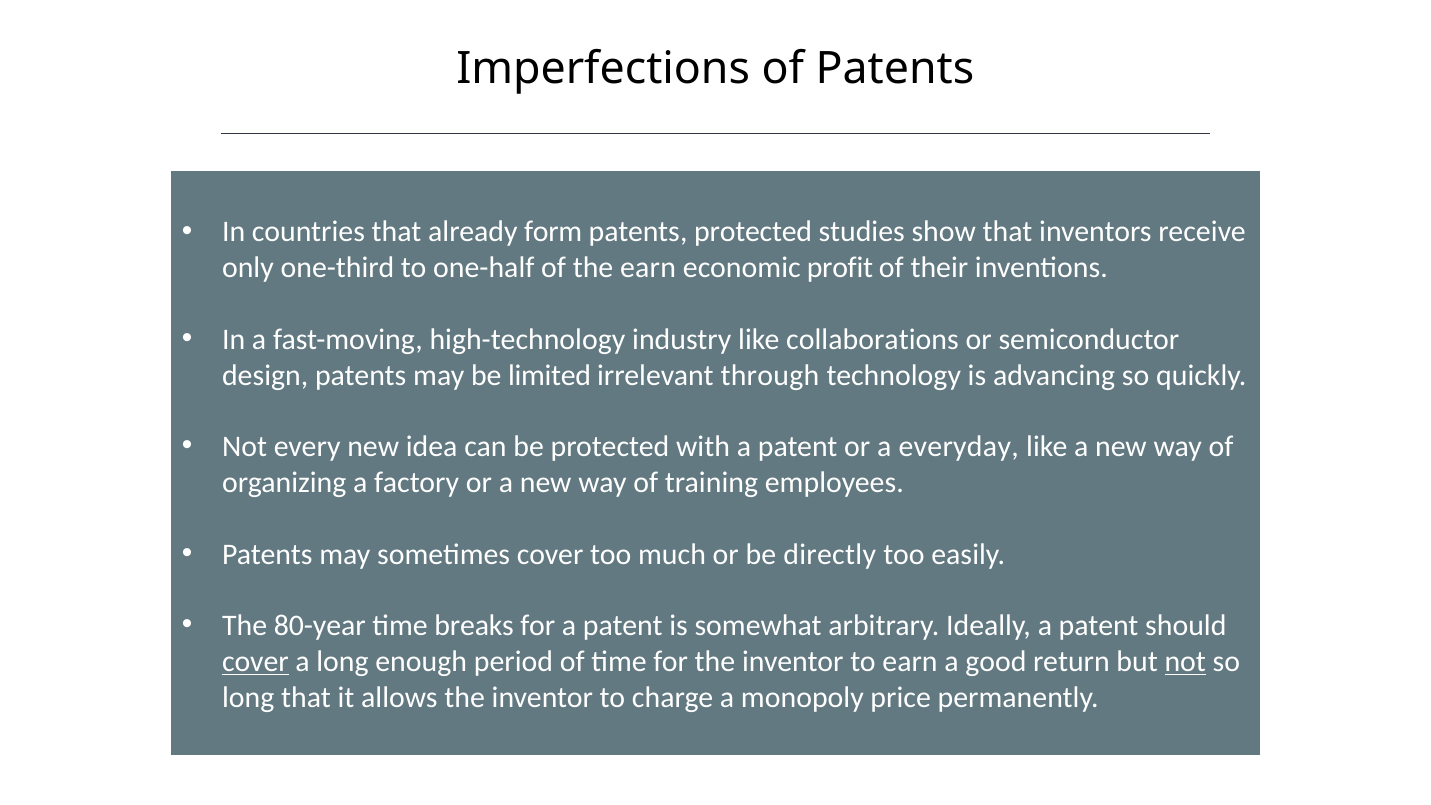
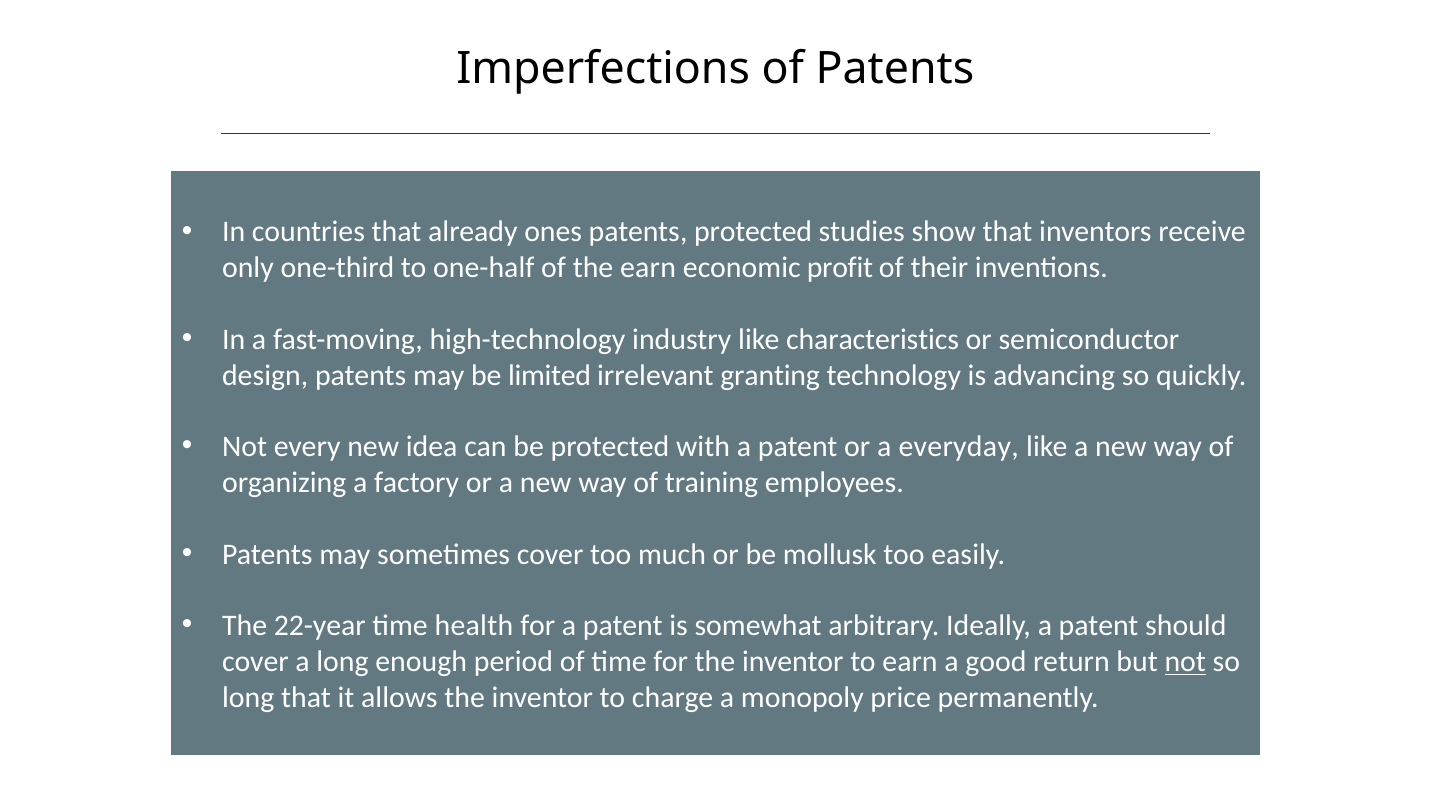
form: form -> ones (553, 232)
collaborations: collaborations -> characteristics (873, 339)
through: through -> granting (770, 375)
directly: directly -> mollusk (830, 554)
80-year: 80-year -> 22-year (320, 626)
breaks: breaks -> health (474, 626)
cover underline: present -> none (255, 662)
